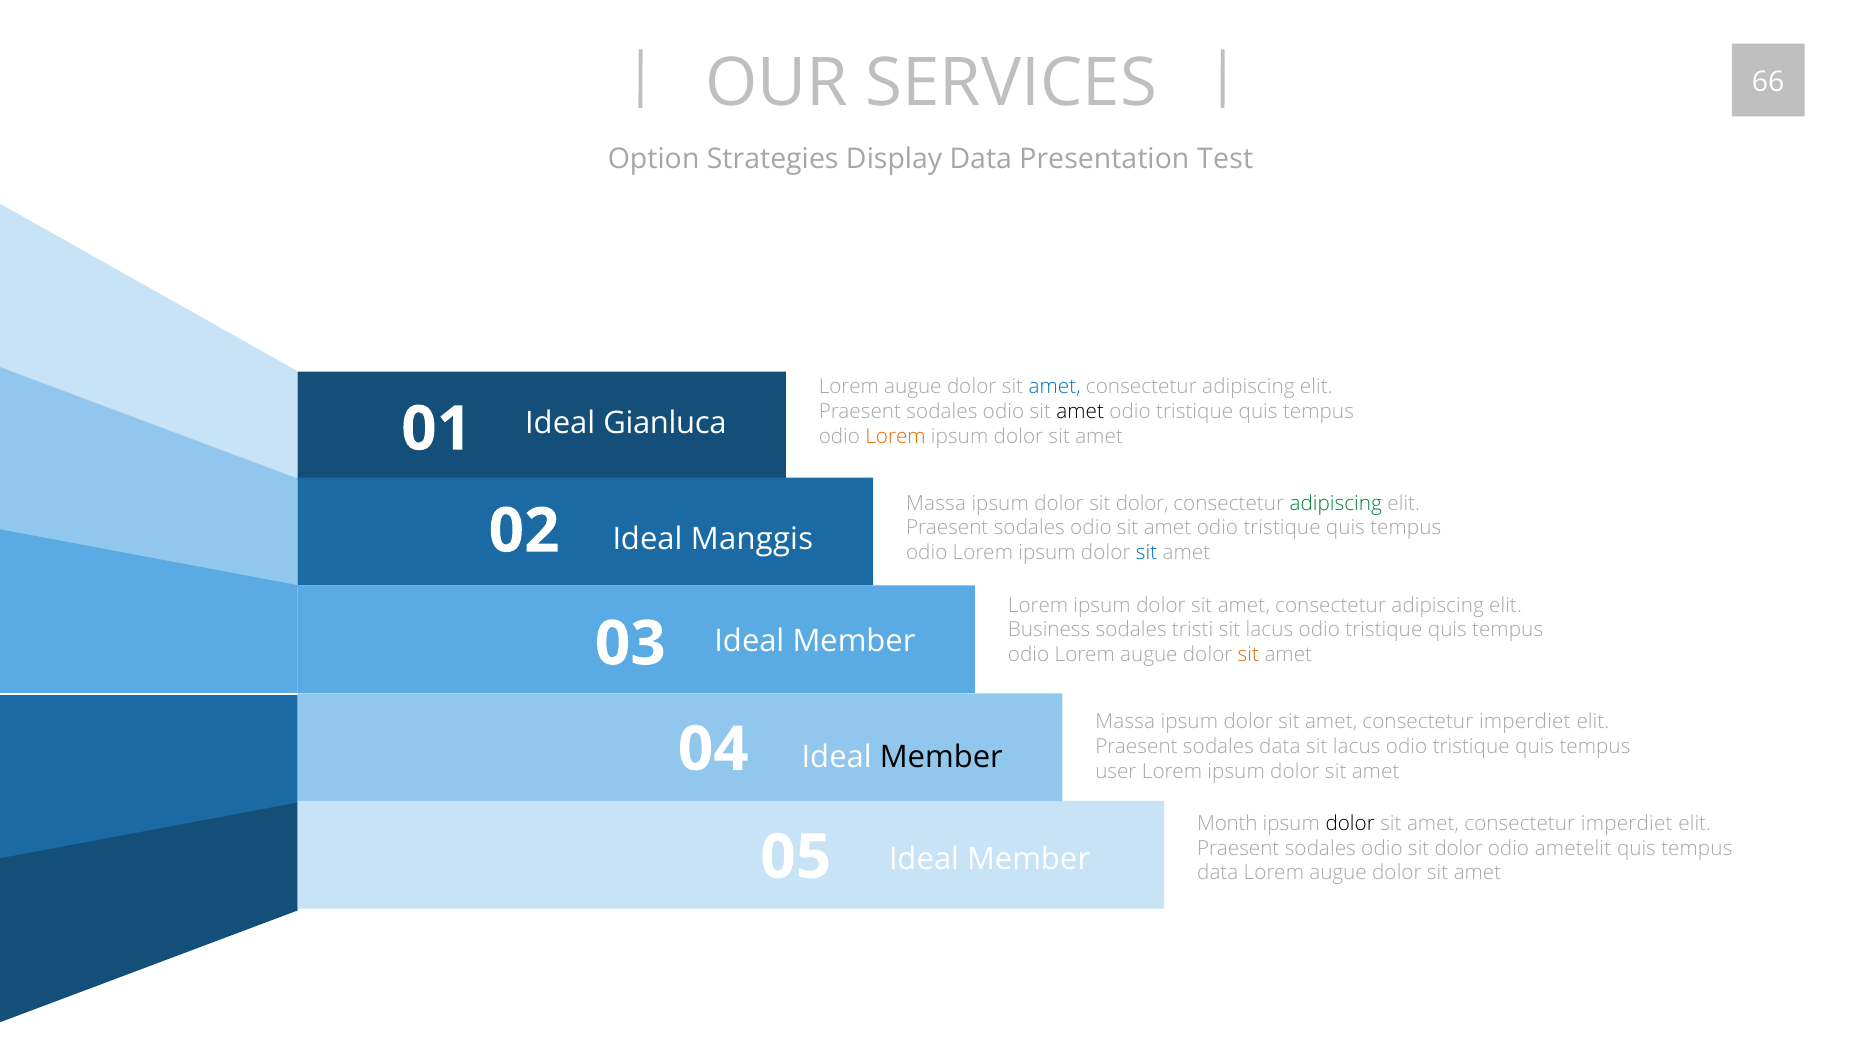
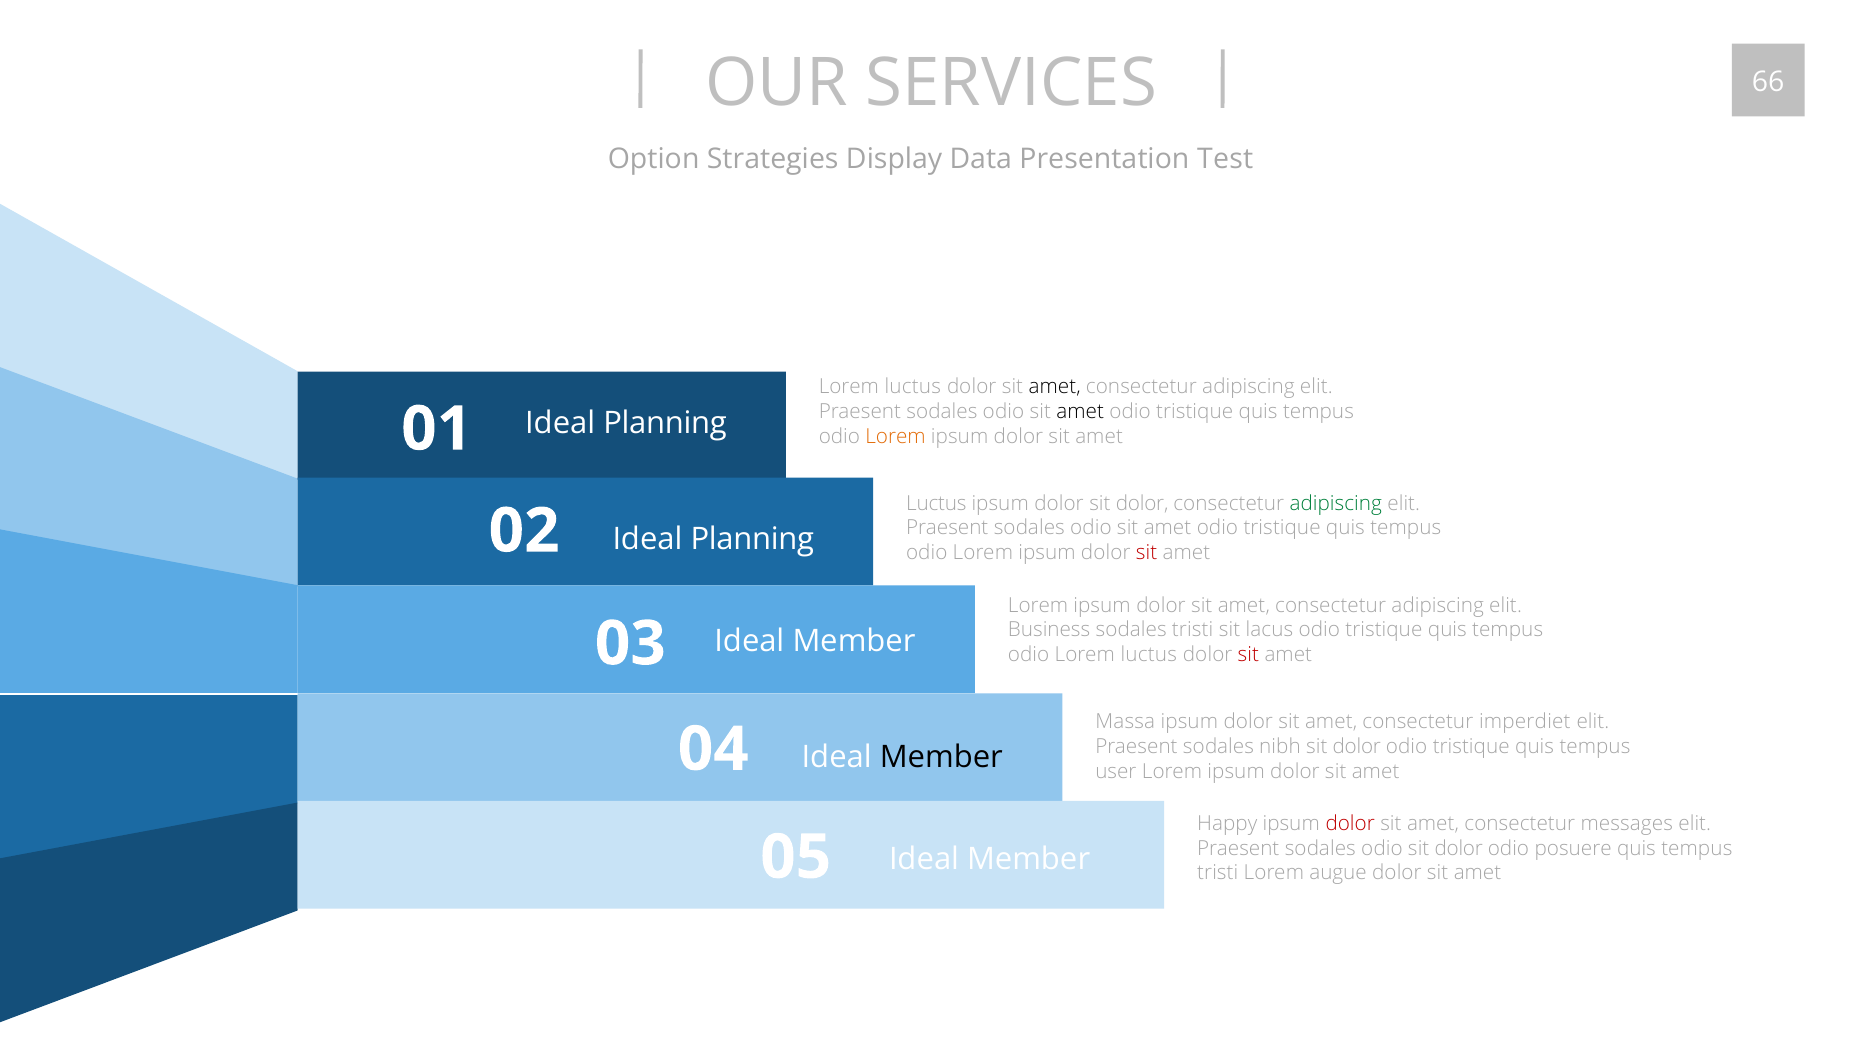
augue: augue -> luctus (913, 387)
amet colour: blue -> black (1055, 387)
Gianluca: Gianluca -> Planning (665, 423)
Massa: Massa -> Luctus (936, 503)
Manggis: Manggis -> Planning (752, 539)
sit colour: blue -> red (1147, 553)
odio Lorem augue: augue -> luctus (1149, 655)
sit colour: orange -> red (1248, 655)
sodales data: data -> nibh (1280, 746)
lacus: lacus -> dolor (1357, 746)
Month: Month -> Happy (1227, 823)
dolor colour: black -> red (1350, 823)
imperdiet: imperdiet -> messages (1627, 823)
ametelit: ametelit -> posuere (1573, 848)
data: data -> tristi (1218, 873)
